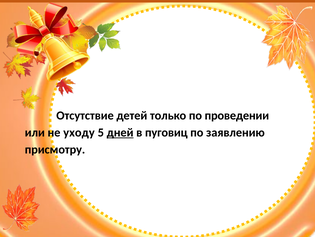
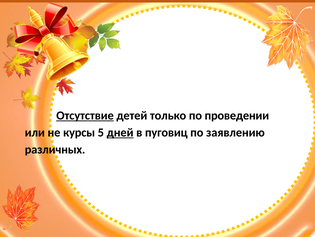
Отсутствие underline: none -> present (85, 115)
уходу: уходу -> курсы (79, 132)
присмотру: присмотру -> различных (55, 149)
